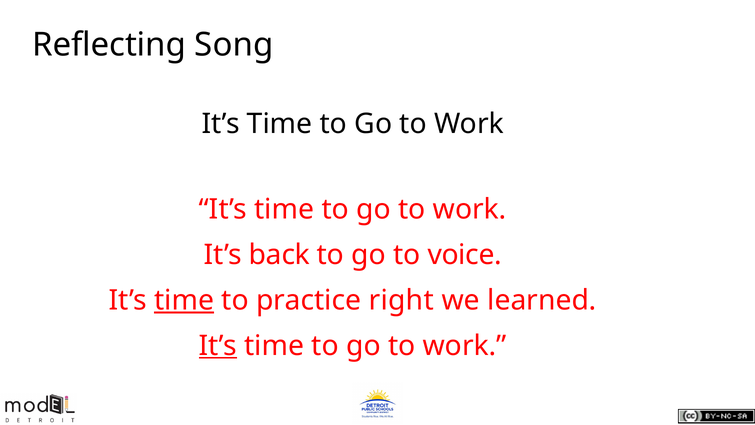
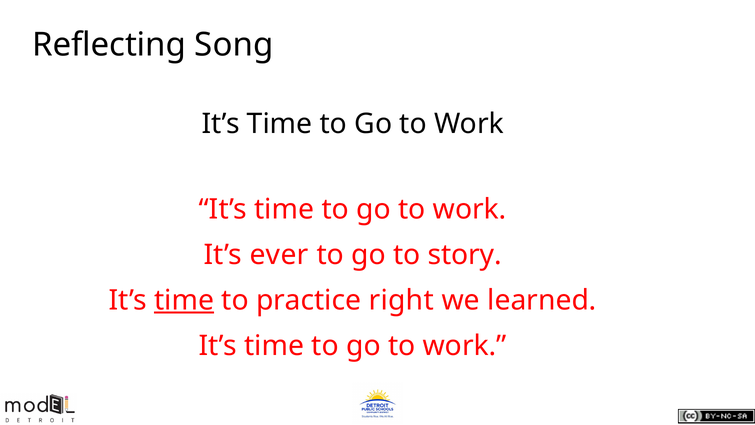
back: back -> ever (279, 255)
voice: voice -> story (465, 255)
It’s underline: present -> none (218, 345)
